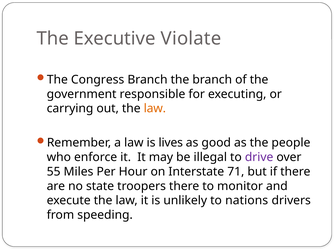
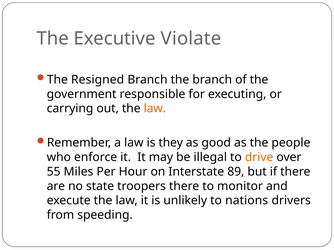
Congress: Congress -> Resigned (98, 80)
lives: lives -> they (171, 143)
drive colour: purple -> orange (259, 157)
71: 71 -> 89 (236, 172)
